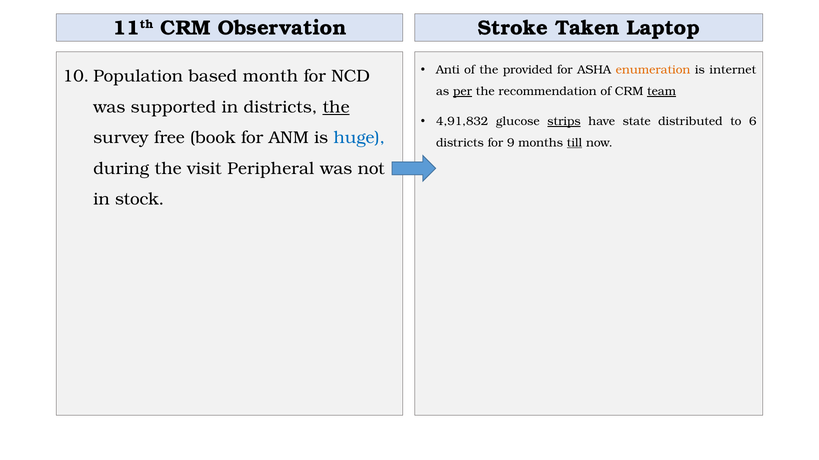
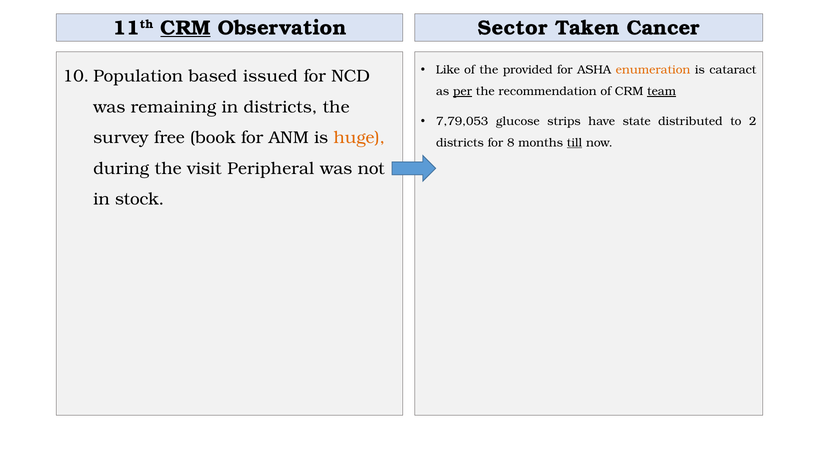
CRM underline: none -> present (186, 28)
Stroke: Stroke -> Sector (513, 28)
Laptop: Laptop -> Cancer (663, 28)
Anti: Anti -> Like (448, 70)
internet: internet -> cataract (733, 70)
month: month -> issued (270, 76)
supported: supported -> remaining (173, 107)
the underline: present -> none (336, 107)
4,91,832: 4,91,832 -> 7,79,053 (462, 121)
strips underline: present -> none (564, 121)
6: 6 -> 2 (753, 121)
huge colour: blue -> orange (359, 138)
9: 9 -> 8 (511, 143)
